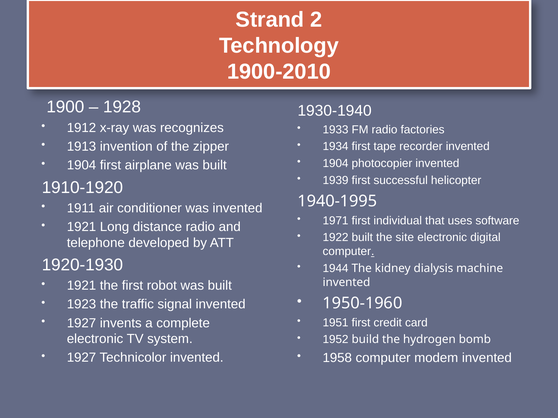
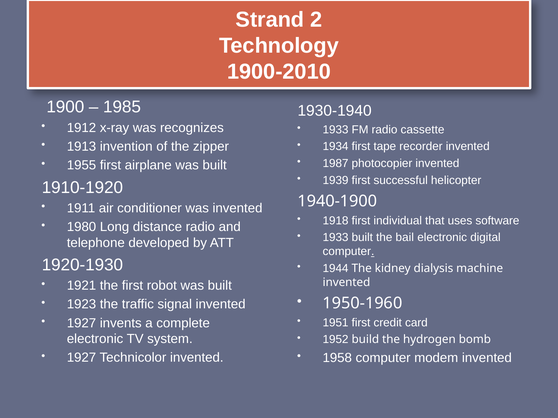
1928: 1928 -> 1985 (122, 107)
factories: factories -> cassette (423, 130)
1904: 1904 -> 1987 (336, 164)
1904: 1904 -> 1955 (82, 165)
1940-1995: 1940-1995 -> 1940-1900 (337, 202)
1971: 1971 -> 1918 (336, 221)
1921: 1921 -> 1980 (82, 227)
1922: 1922 -> 1933 (336, 238)
site: site -> bail (405, 238)
